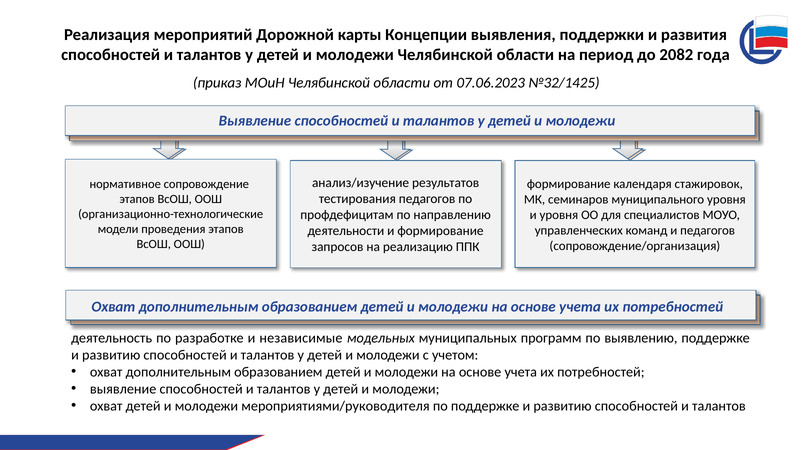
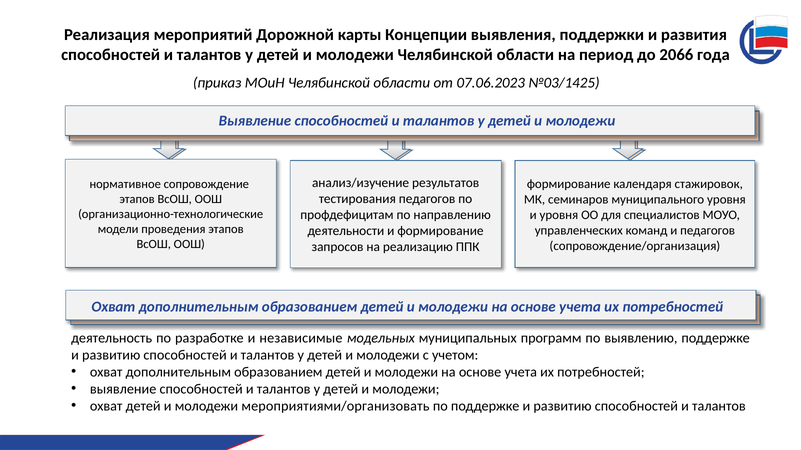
2082: 2082 -> 2066 (676, 55)
№32/1425: №32/1425 -> №03/1425 (564, 83)
мероприятиями/руководителя: мероприятиями/руководителя -> мероприятиями/организовать (335, 406)
